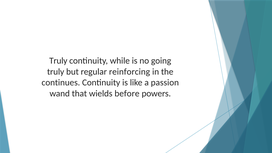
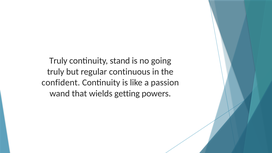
while: while -> stand (120, 61)
reinforcing: reinforcing -> continuous (130, 72)
continues: continues -> confident (61, 83)
before: before -> getting (127, 93)
